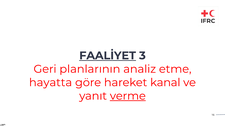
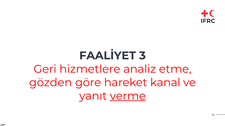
FAALİYET underline: present -> none (108, 56)
planlarının: planlarının -> hizmetlere (90, 69)
hayatta: hayatta -> gözden (51, 83)
